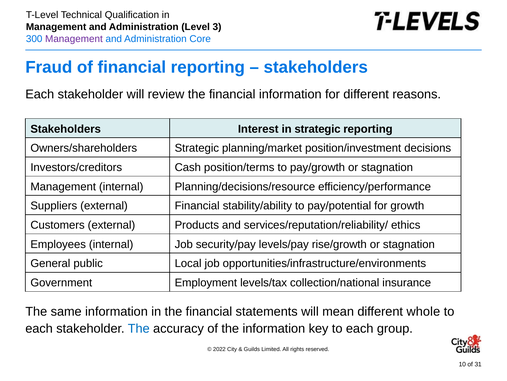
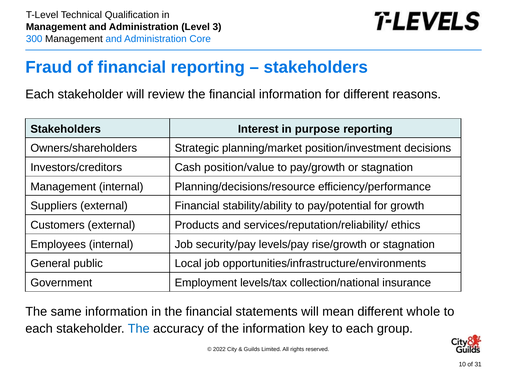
Management colour: purple -> black (74, 39)
in strategic: strategic -> purpose (317, 129)
position/terms: position/terms -> position/value (239, 167)
